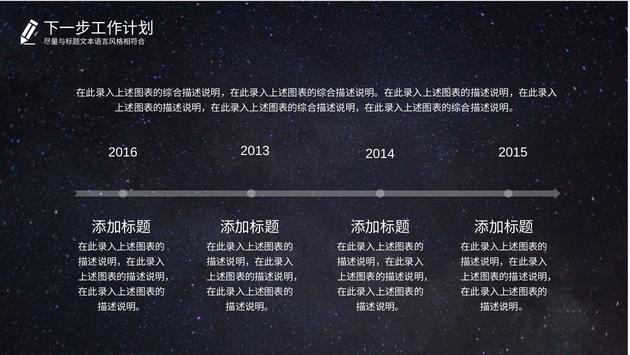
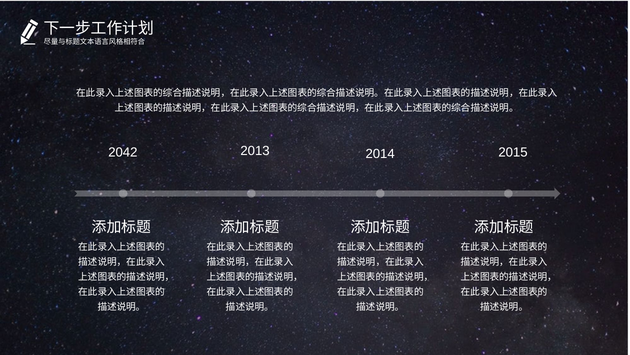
2016: 2016 -> 2042 (123, 152)
